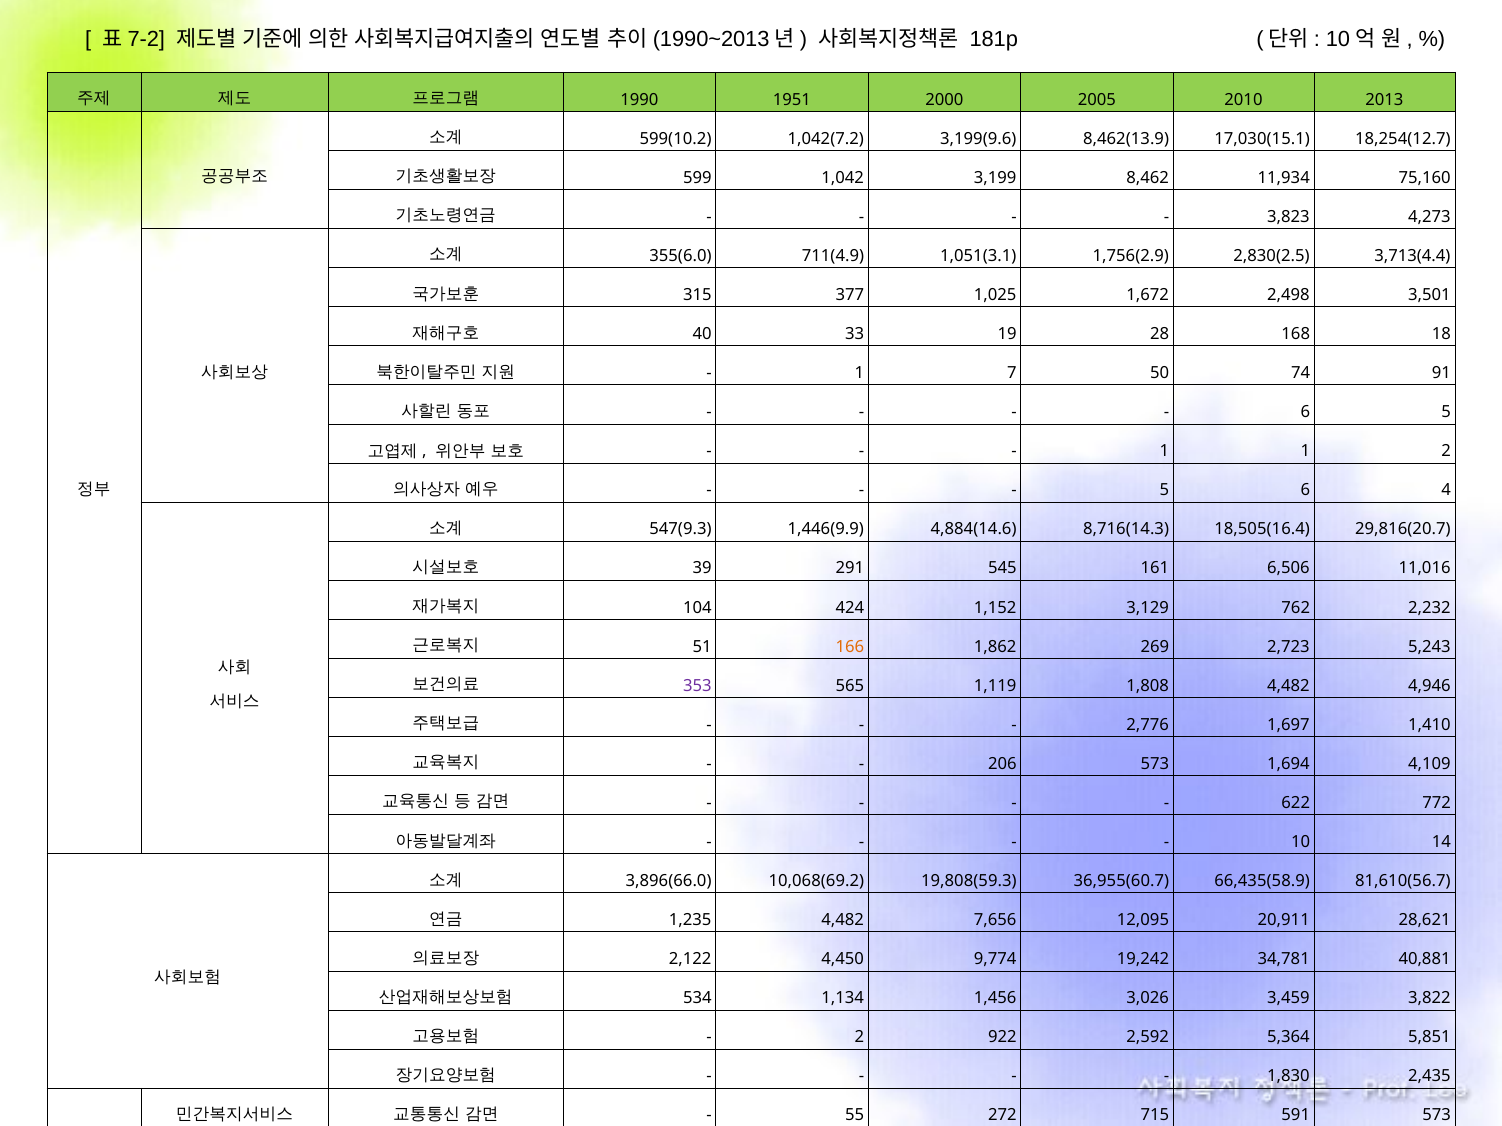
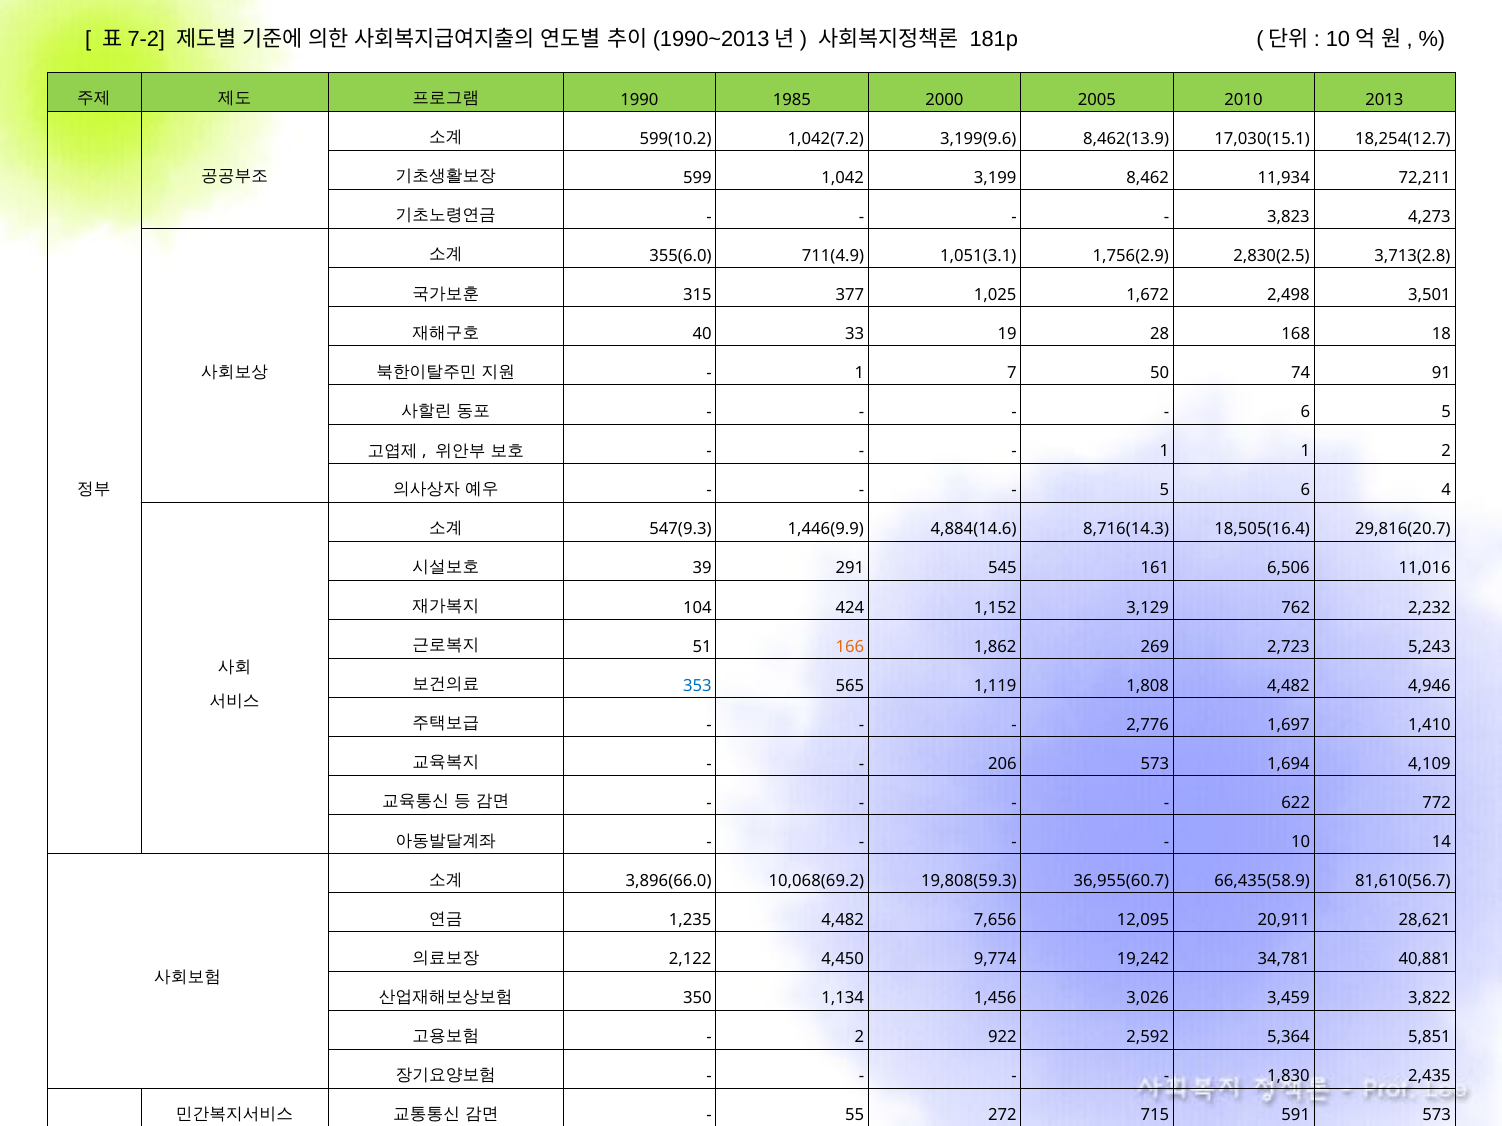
1951: 1951 -> 1985 (792, 100)
75,160: 75,160 -> 72,211 (1425, 178)
3,713(4.4: 3,713(4.4 -> 3,713(2.8 (1412, 256)
353 colour: purple -> blue (697, 686)
534: 534 -> 350 (697, 999)
